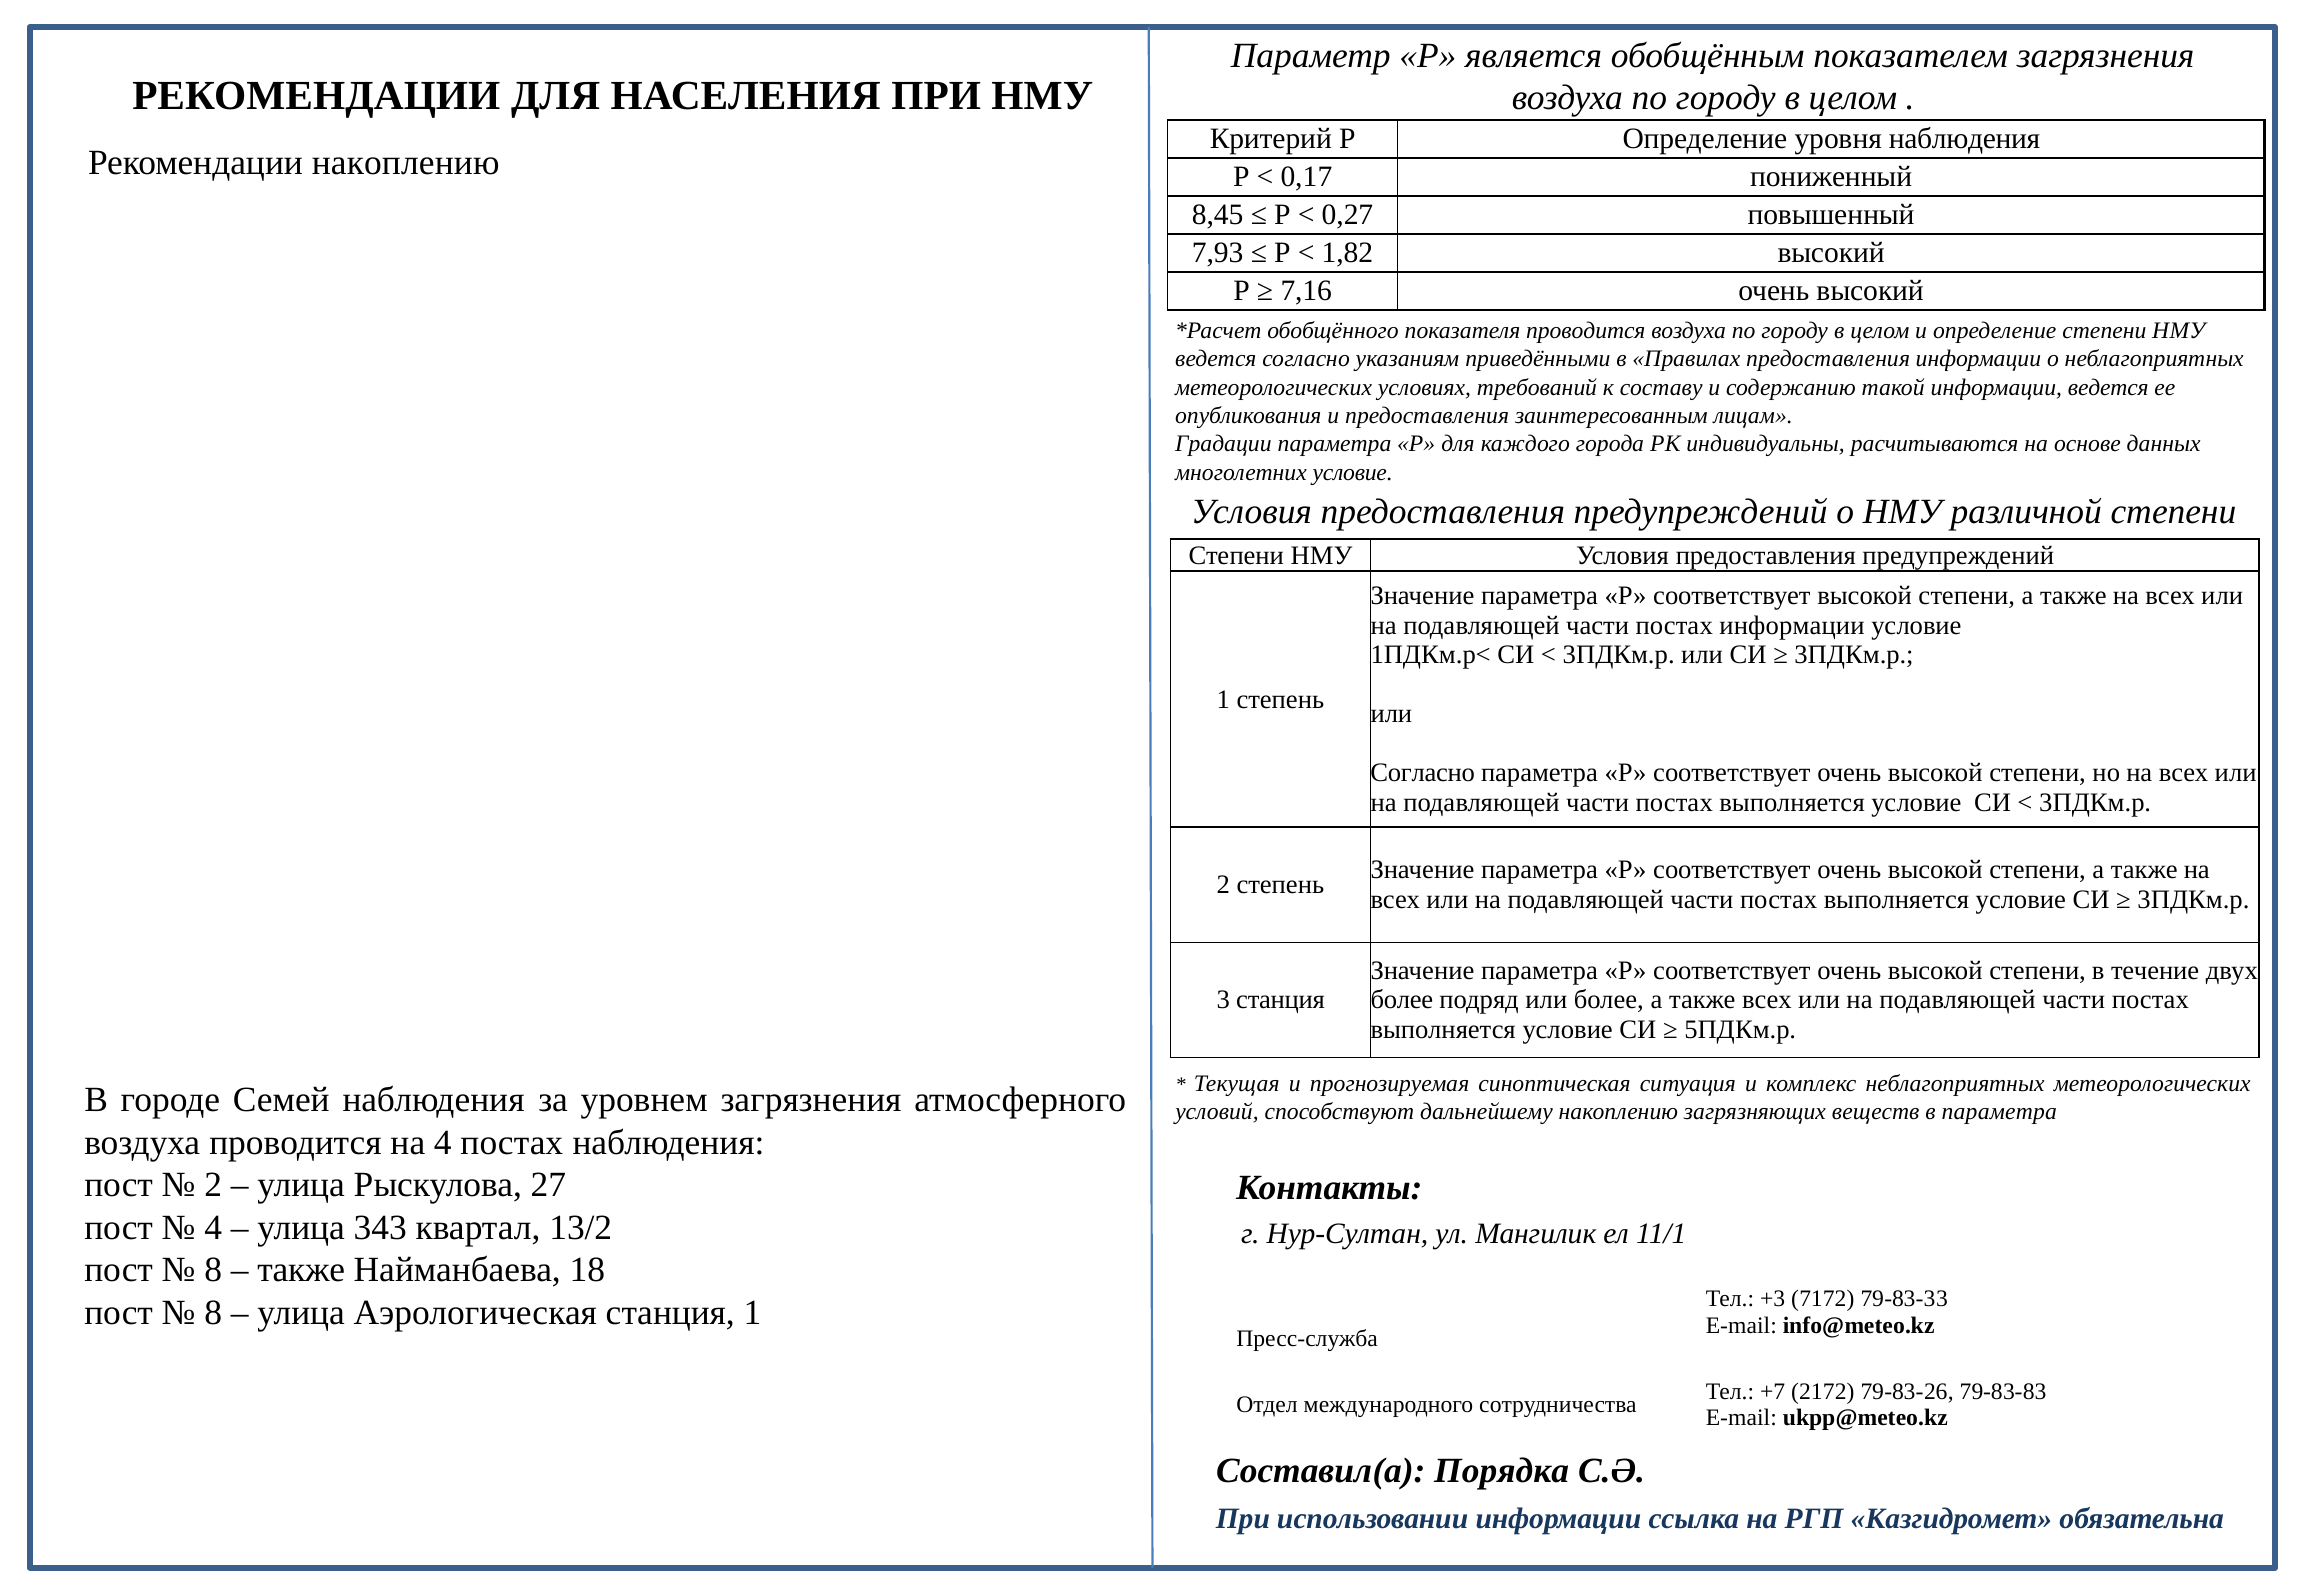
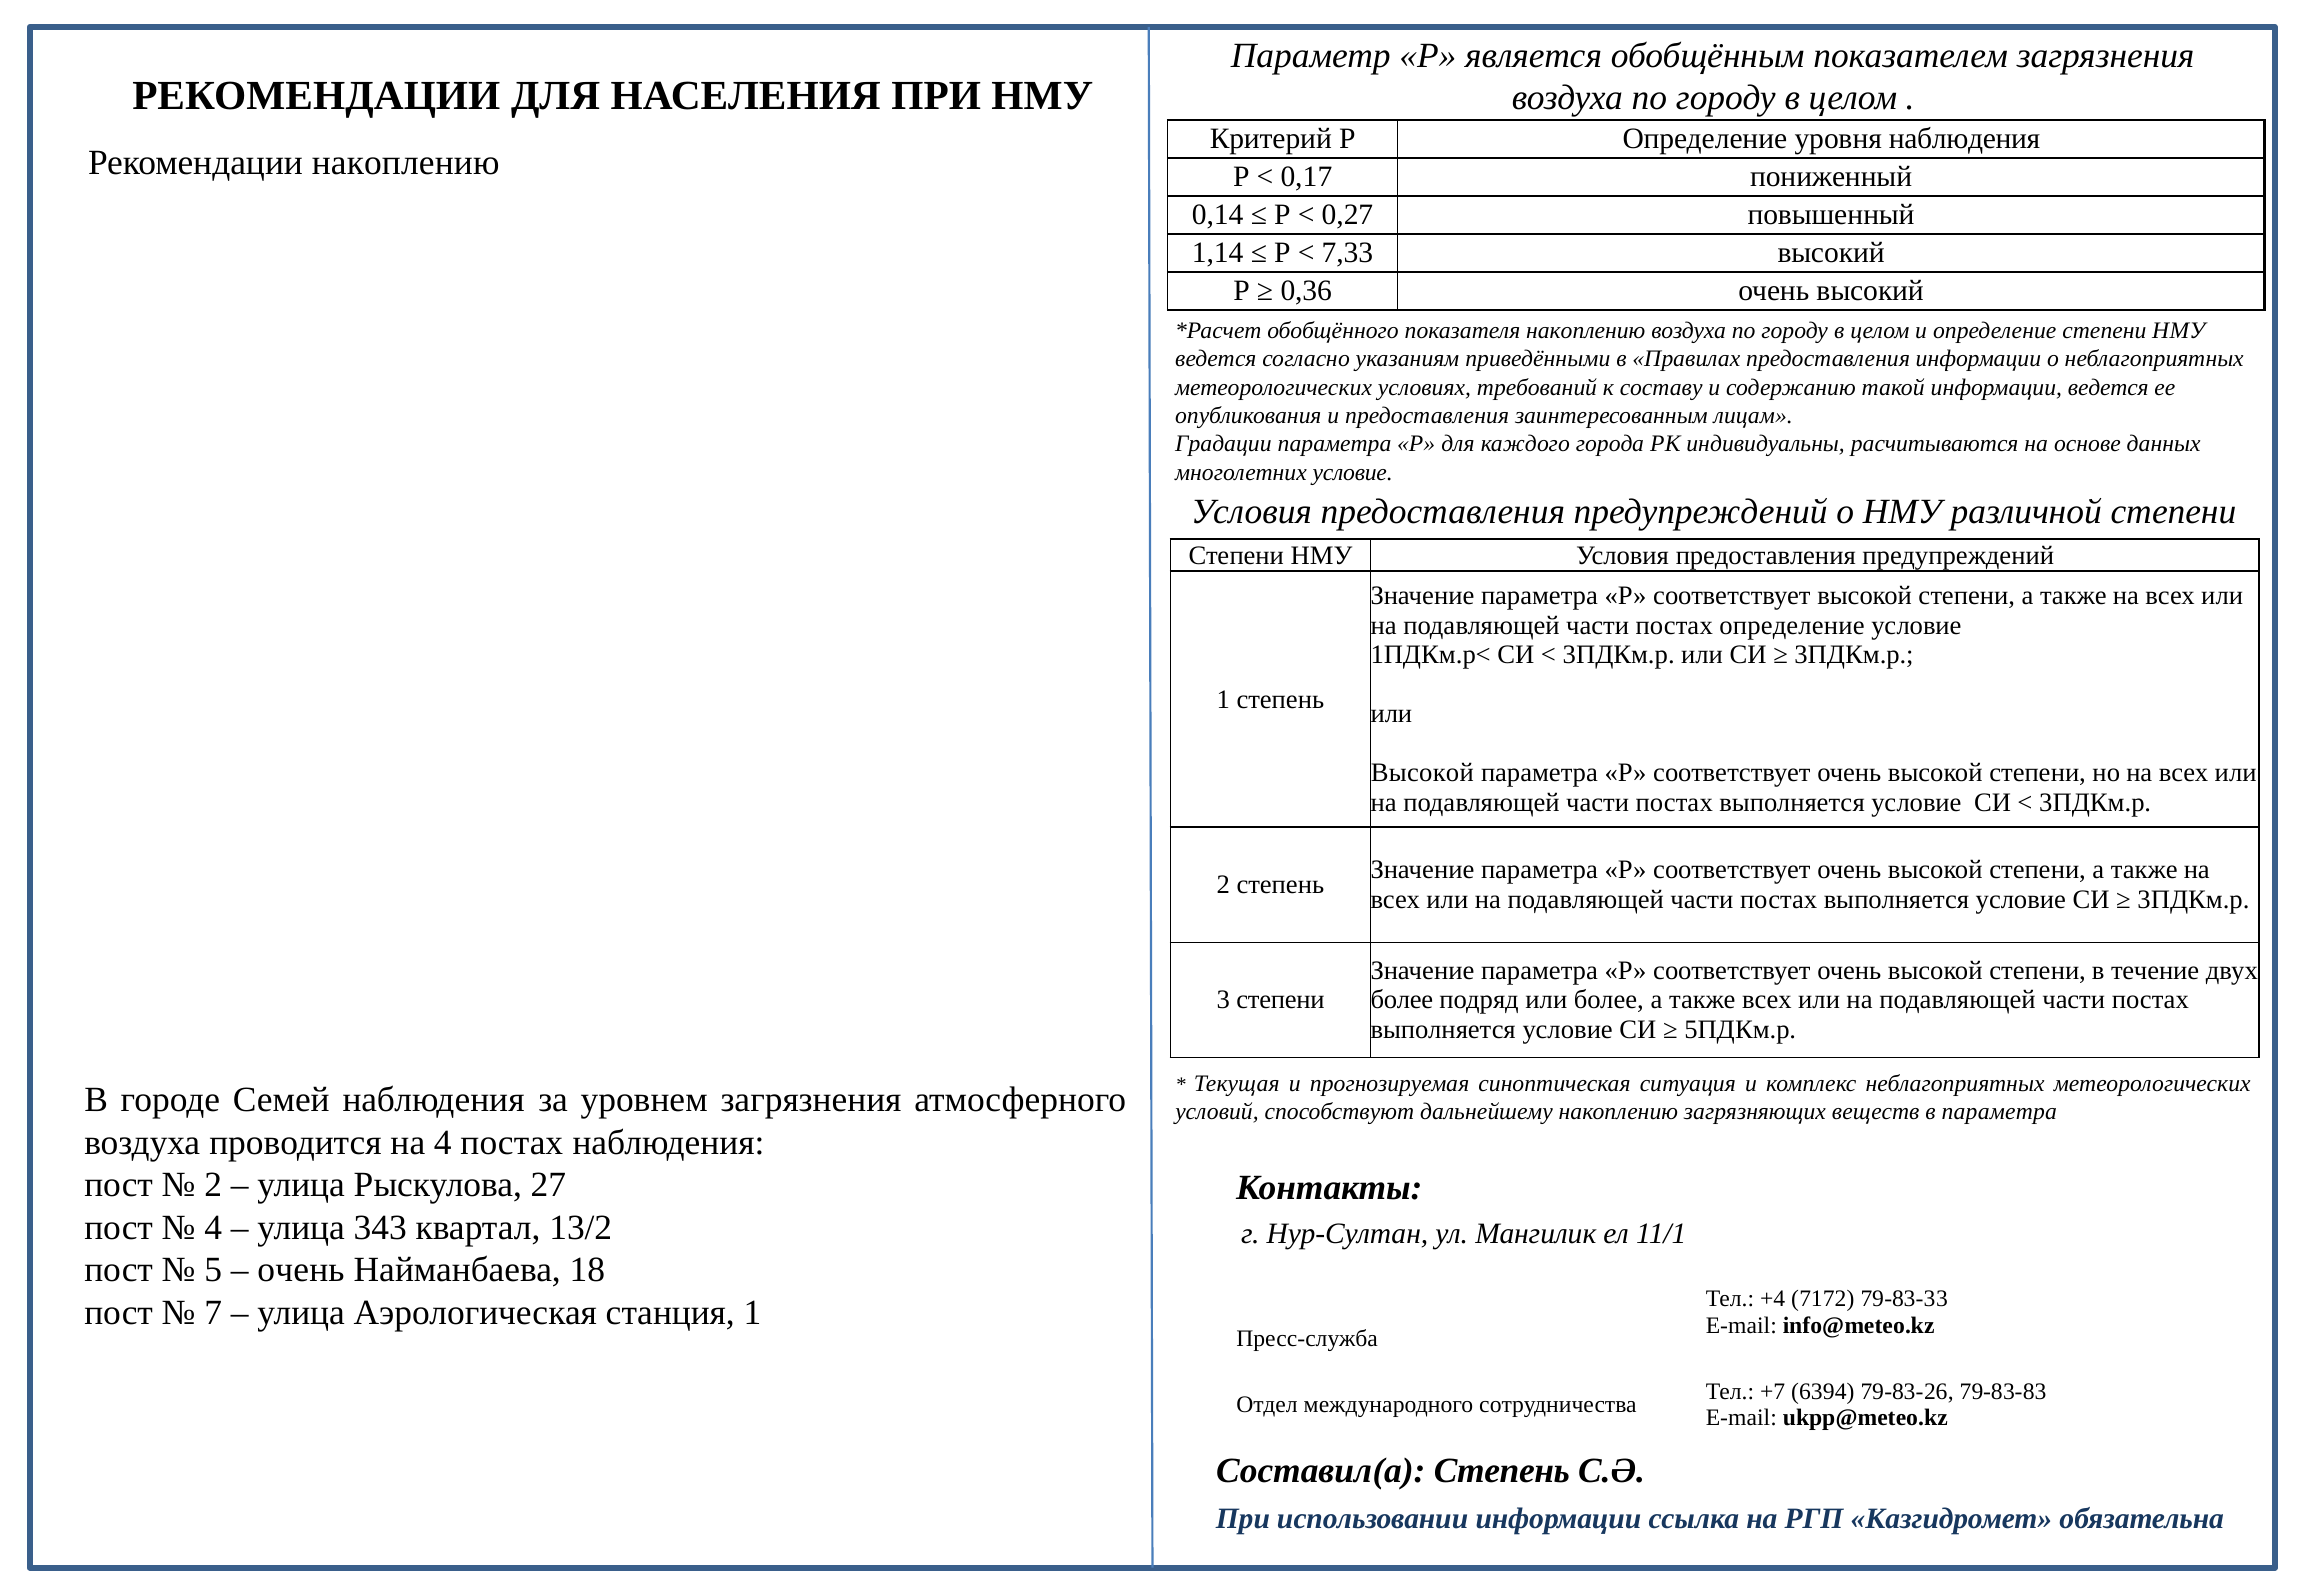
8,45: 8,45 -> 0,14 (1218, 215)
7,93: 7,93 -> 1,14 (1218, 253)
1,82: 1,82 -> 7,33 (1347, 253)
7,16: 7,16 -> 0,36 (1306, 291)
показателя проводится: проводится -> накоплению (1586, 331)
постах информации: информации -> определение (1792, 626)
Согласно: Согласно -> Высокой (1422, 773)
3 станция: станция -> степени (1281, 1001)
8: 8 -> 5 (213, 1271)
также: также -> очень (301, 1271)
+3: +3 -> +4 (1773, 1300)
8: 8 -> 7 (213, 1313)
2172: 2172 -> 6394 (1823, 1392)
Составил(а Порядка: Порядка -> Степень (1502, 1472)
